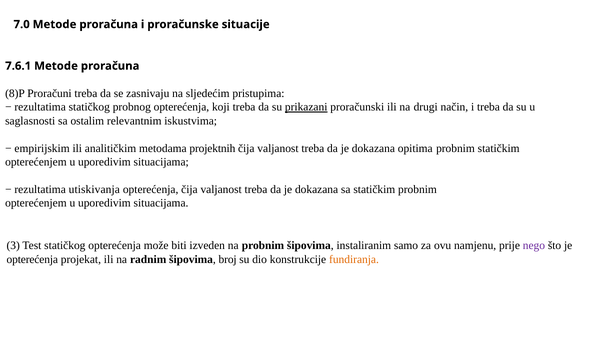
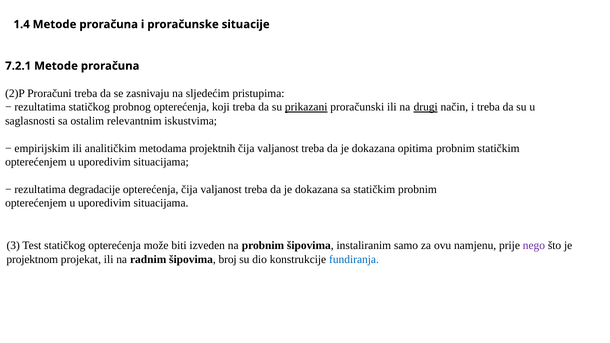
7.0: 7.0 -> 1.4 (22, 24)
7.6.1: 7.6.1 -> 7.2.1 (18, 66)
8)P: 8)P -> 2)P (15, 93)
drugi underline: none -> present (426, 107)
utiskivanja: utiskivanja -> degradacije (94, 189)
opterećenja: opterećenja -> projektnom (32, 259)
fundiranja colour: orange -> blue (354, 259)
